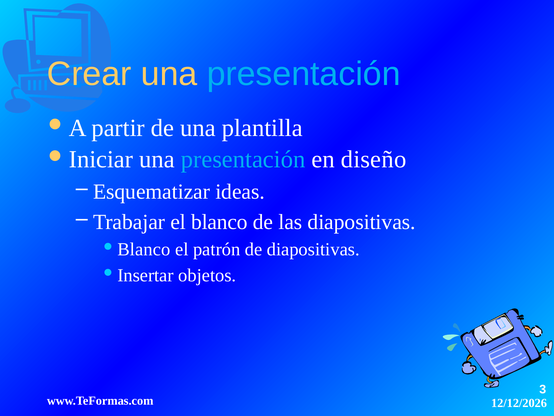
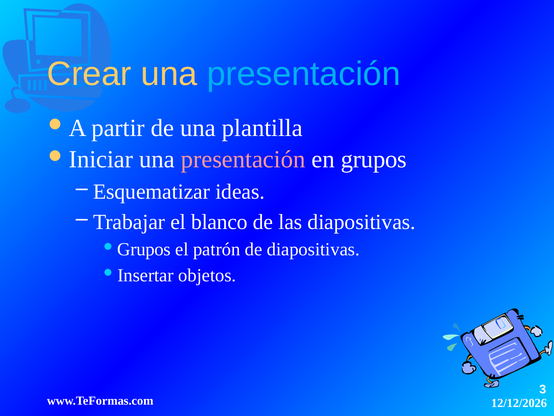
presentación colour: light blue -> pink (243, 159)
en diseño: diseño -> grupos (374, 159)
Blanco: Blanco -> Grupos (144, 249)
